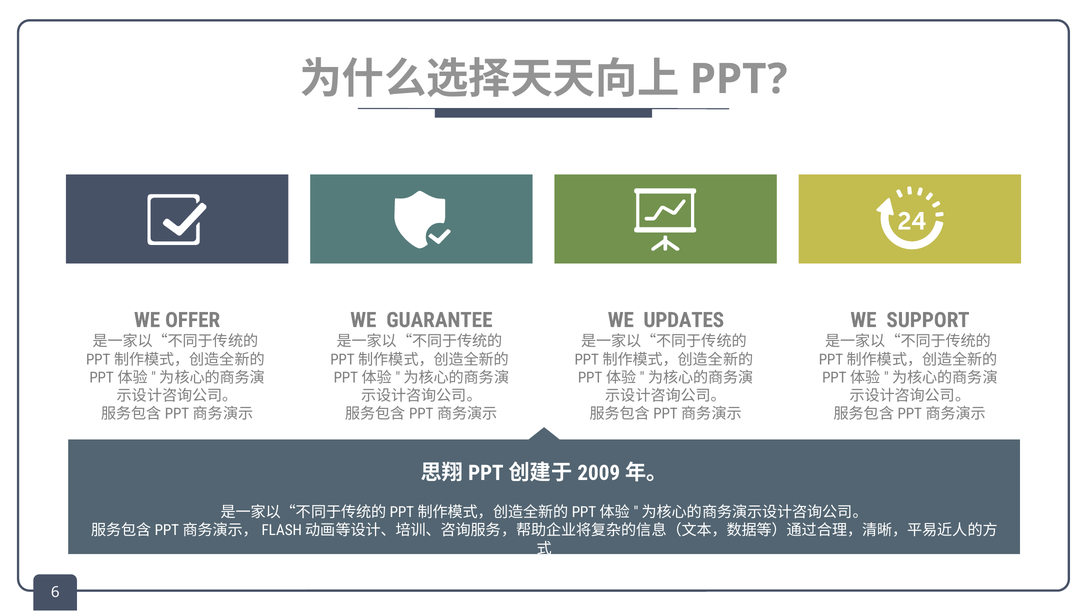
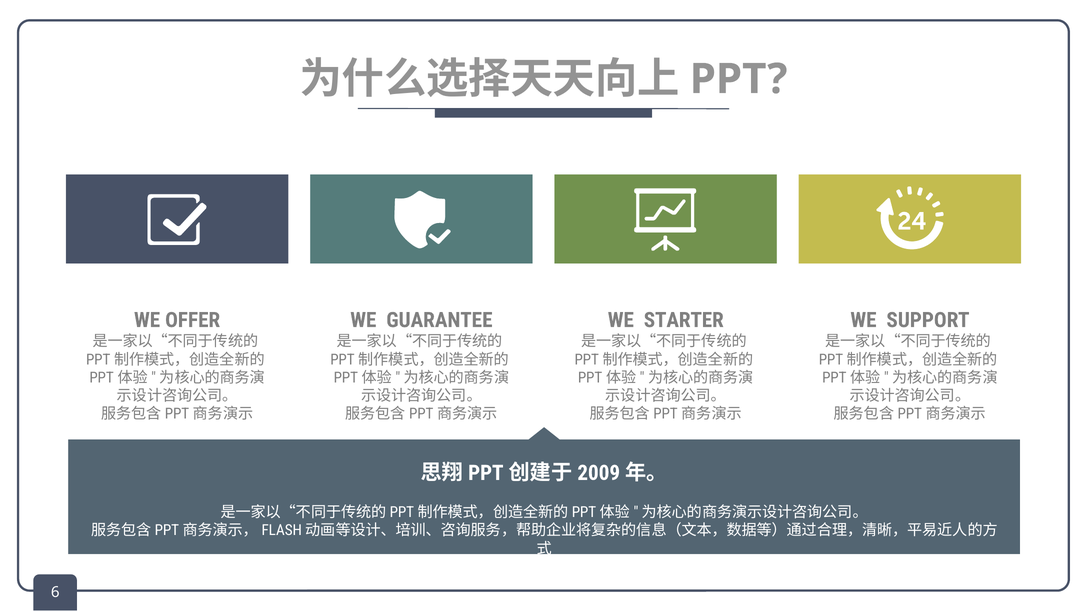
UPDATES: UPDATES -> STARTER (684, 320)
